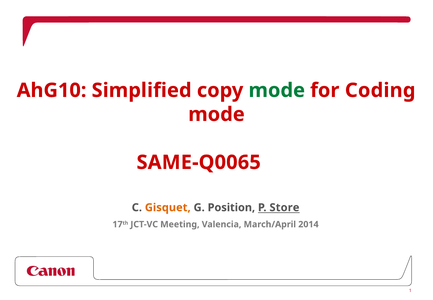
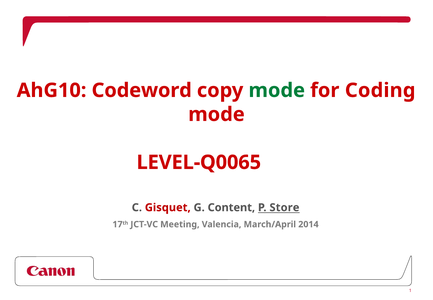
Simplified: Simplified -> Codeword (142, 90)
SAME-Q0065: SAME-Q0065 -> LEVEL-Q0065 (199, 162)
Gisquet colour: orange -> red (168, 207)
Position: Position -> Content (231, 207)
